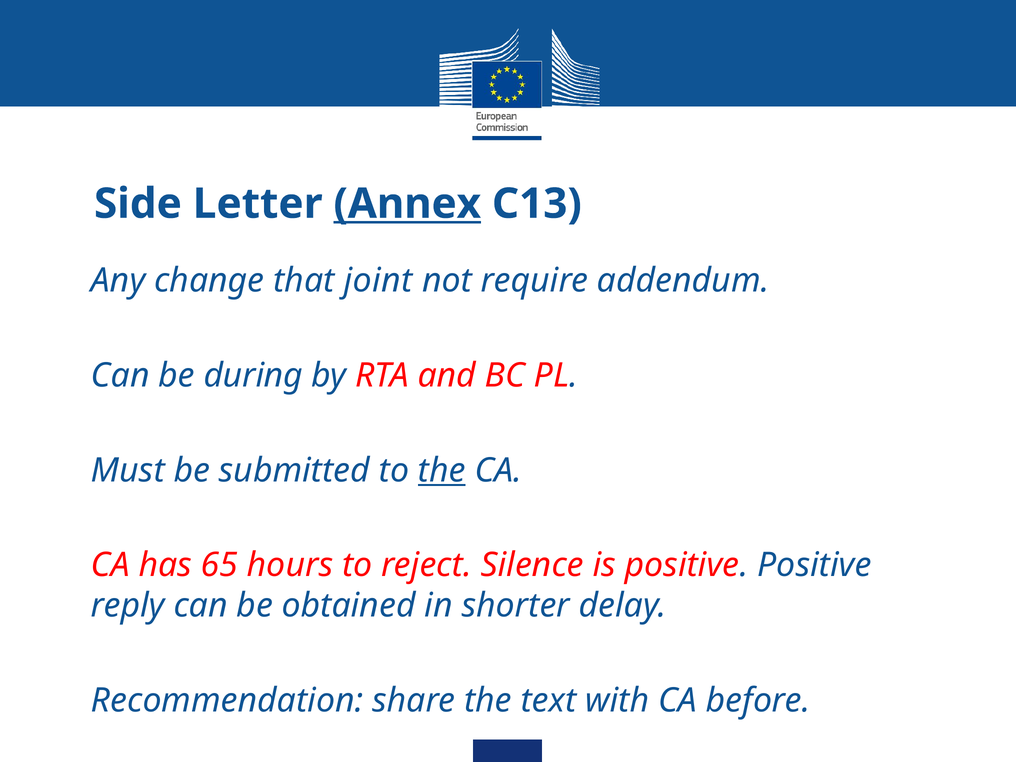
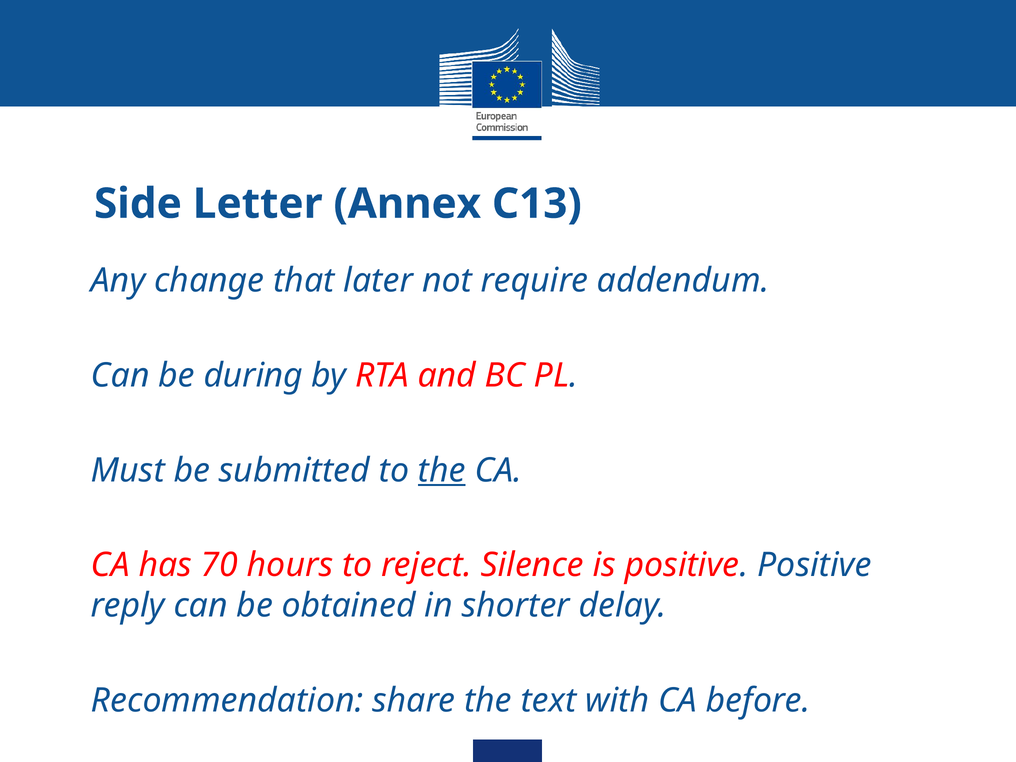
Annex underline: present -> none (407, 204)
joint: joint -> later (378, 281)
65: 65 -> 70 (219, 565)
